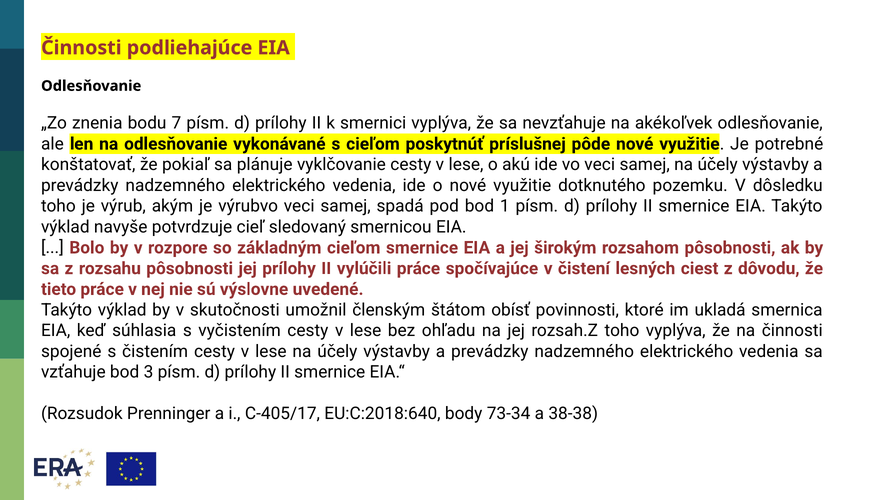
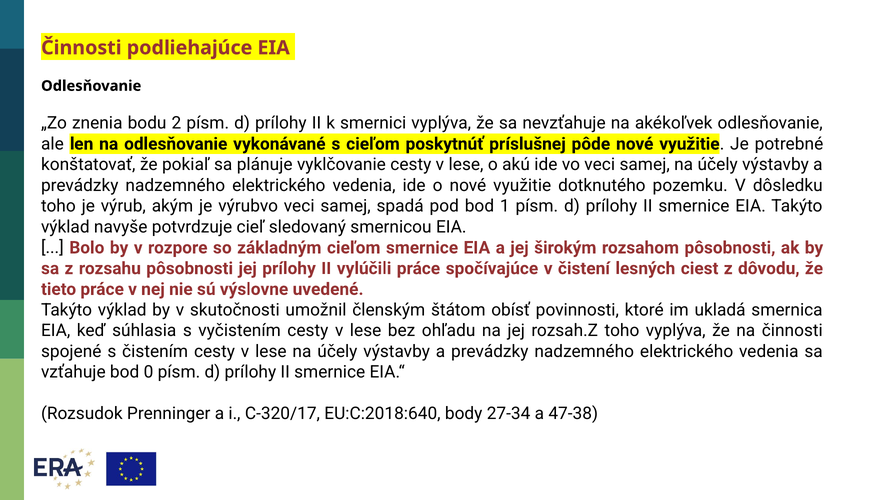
7: 7 -> 2 (176, 123)
3: 3 -> 0 (148, 372)
C-405/17: C-405/17 -> C-320/17 (282, 413)
73-34: 73-34 -> 27-34 (509, 413)
38-38: 38-38 -> 47-38 (573, 413)
